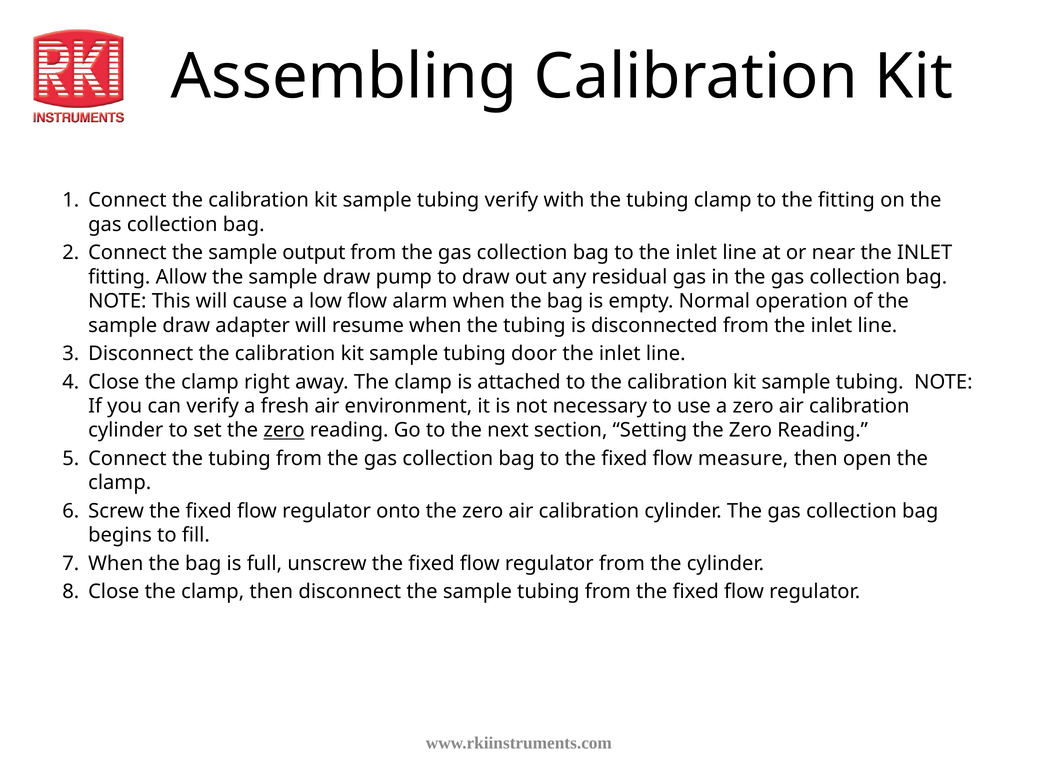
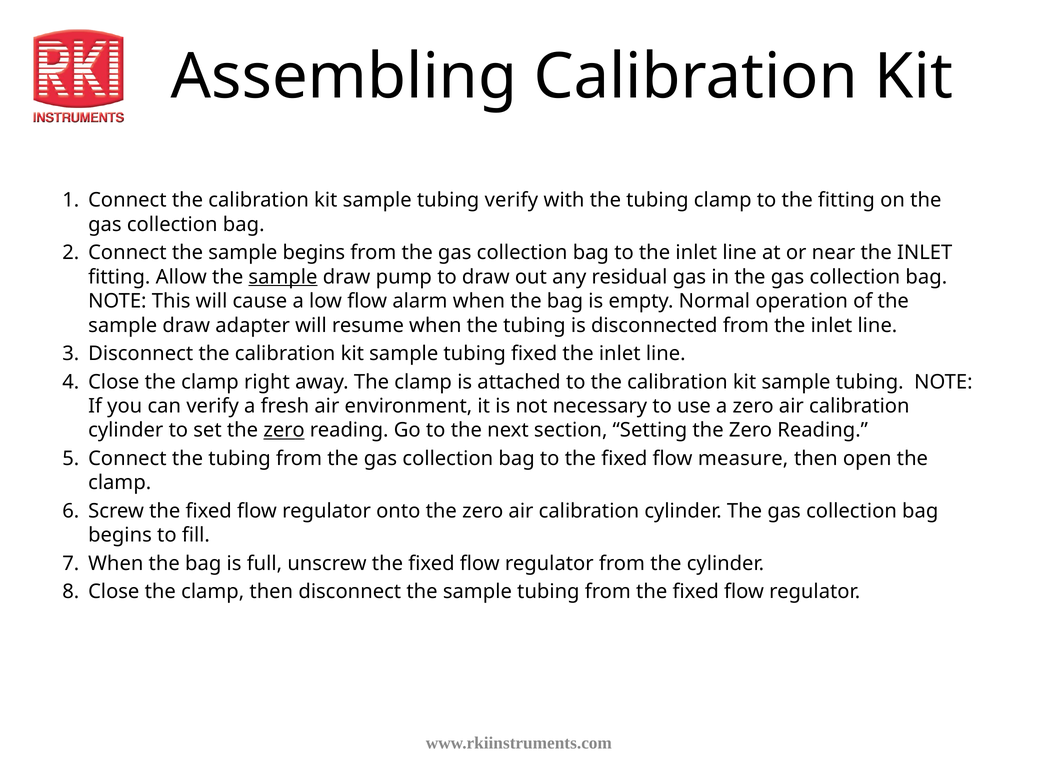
sample output: output -> begins (314, 253)
sample underline: none -> present (283, 277)
tubing door: door -> fixed (534, 354)
